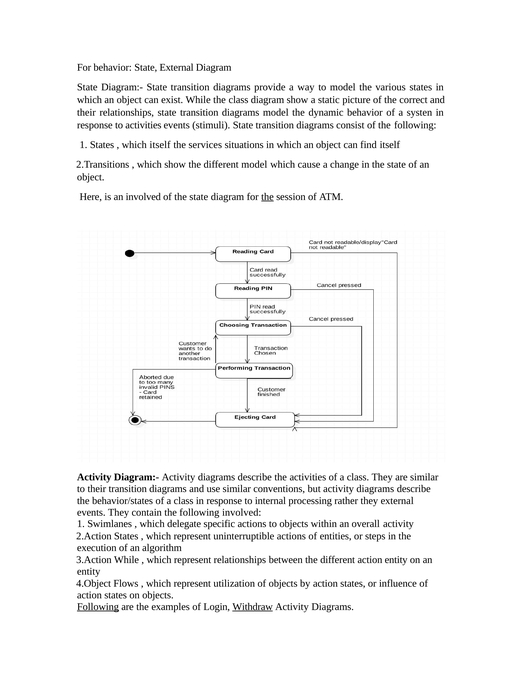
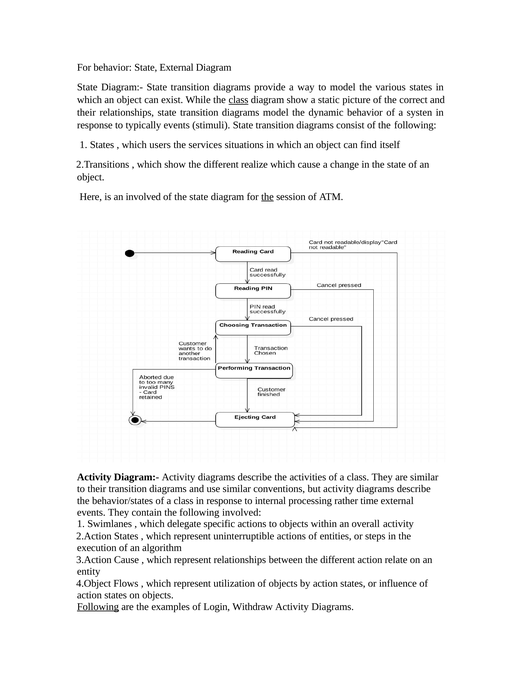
class underline: none -> present (238, 100)
to activities: activities -> typically (143, 125)
which itself: itself -> users (160, 145)
different model: model -> realize (254, 165)
rather they: they -> time (369, 501)
While: While -> Cause (127, 560)
action entity: entity -> relate (396, 560)
Withdraw underline: present -> none (253, 607)
